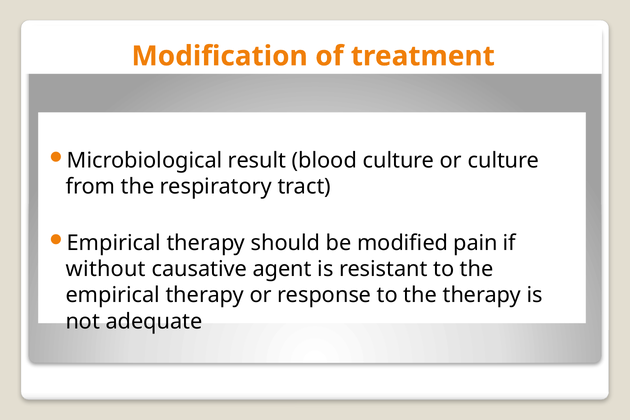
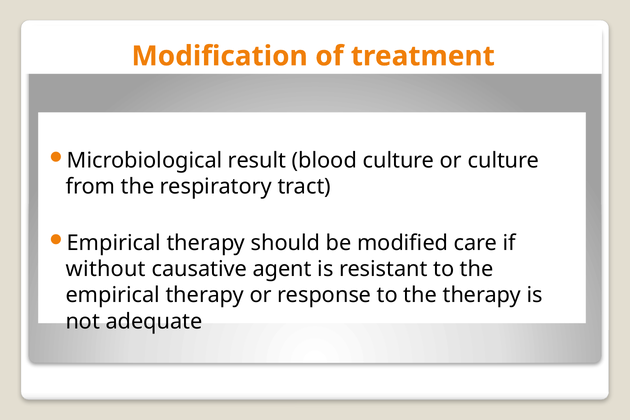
pain: pain -> care (475, 243)
